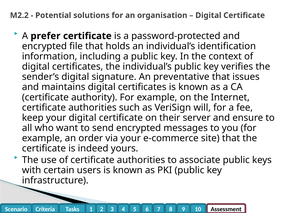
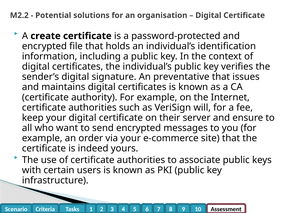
prefer: prefer -> create (46, 36)
